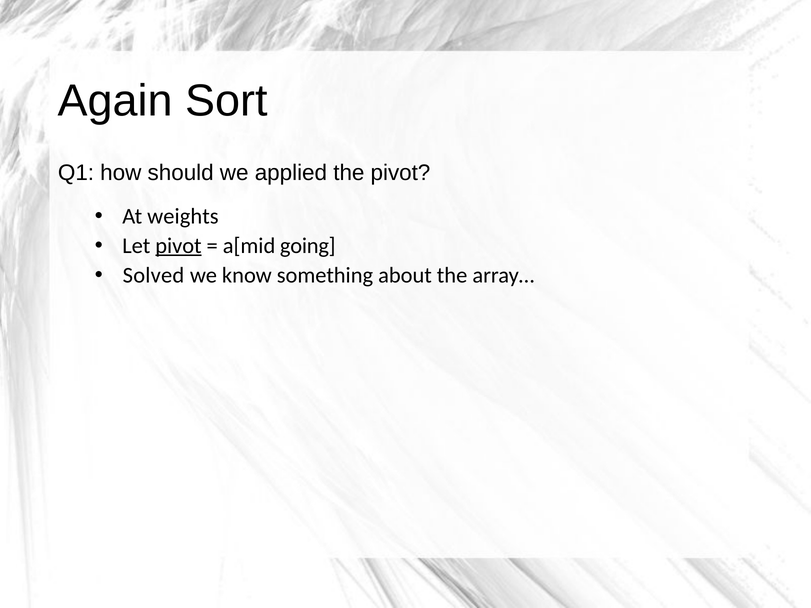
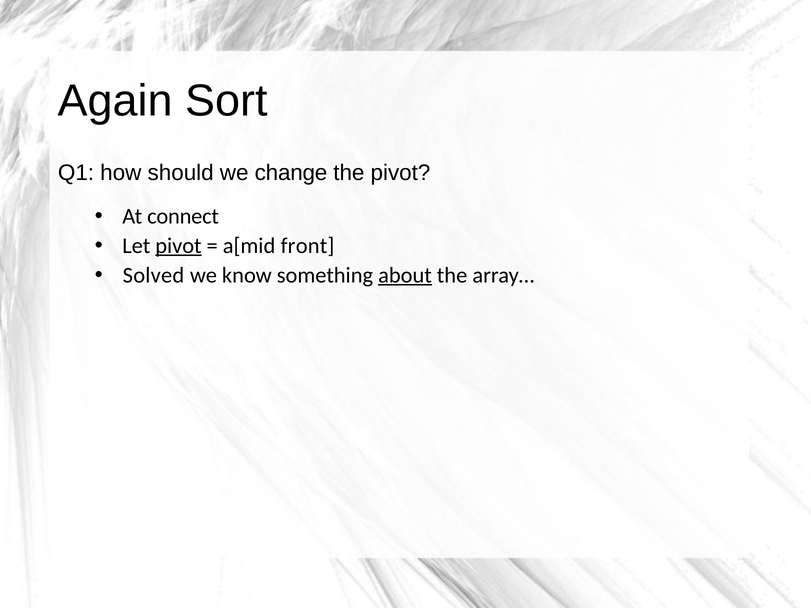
applied: applied -> change (291, 173)
weights: weights -> connect (183, 216)
going: going -> front (308, 246)
about underline: none -> present (405, 275)
